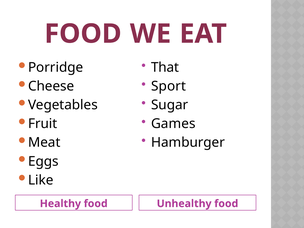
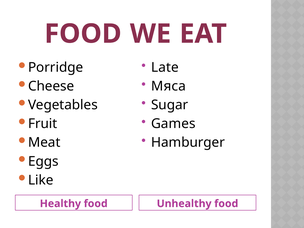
That: That -> Late (165, 67)
Sport: Sport -> Мяса (169, 86)
